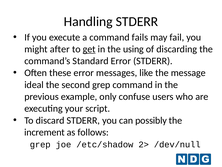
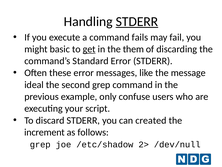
STDERR underline: none -> present (137, 21)
after: after -> basic (60, 49)
using: using -> them (133, 49)
possibly: possibly -> created (151, 120)
